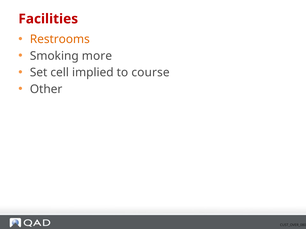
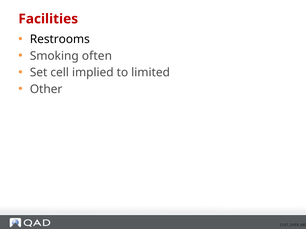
Restrooms colour: orange -> black (60, 39)
more: more -> often (97, 56)
course: course -> limited (151, 73)
